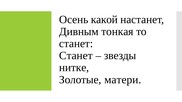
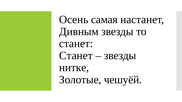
какой: какой -> самая (104, 20)
Дивным тонкая: тонкая -> звезды (117, 32)
матери: матери -> чешуёй (123, 80)
